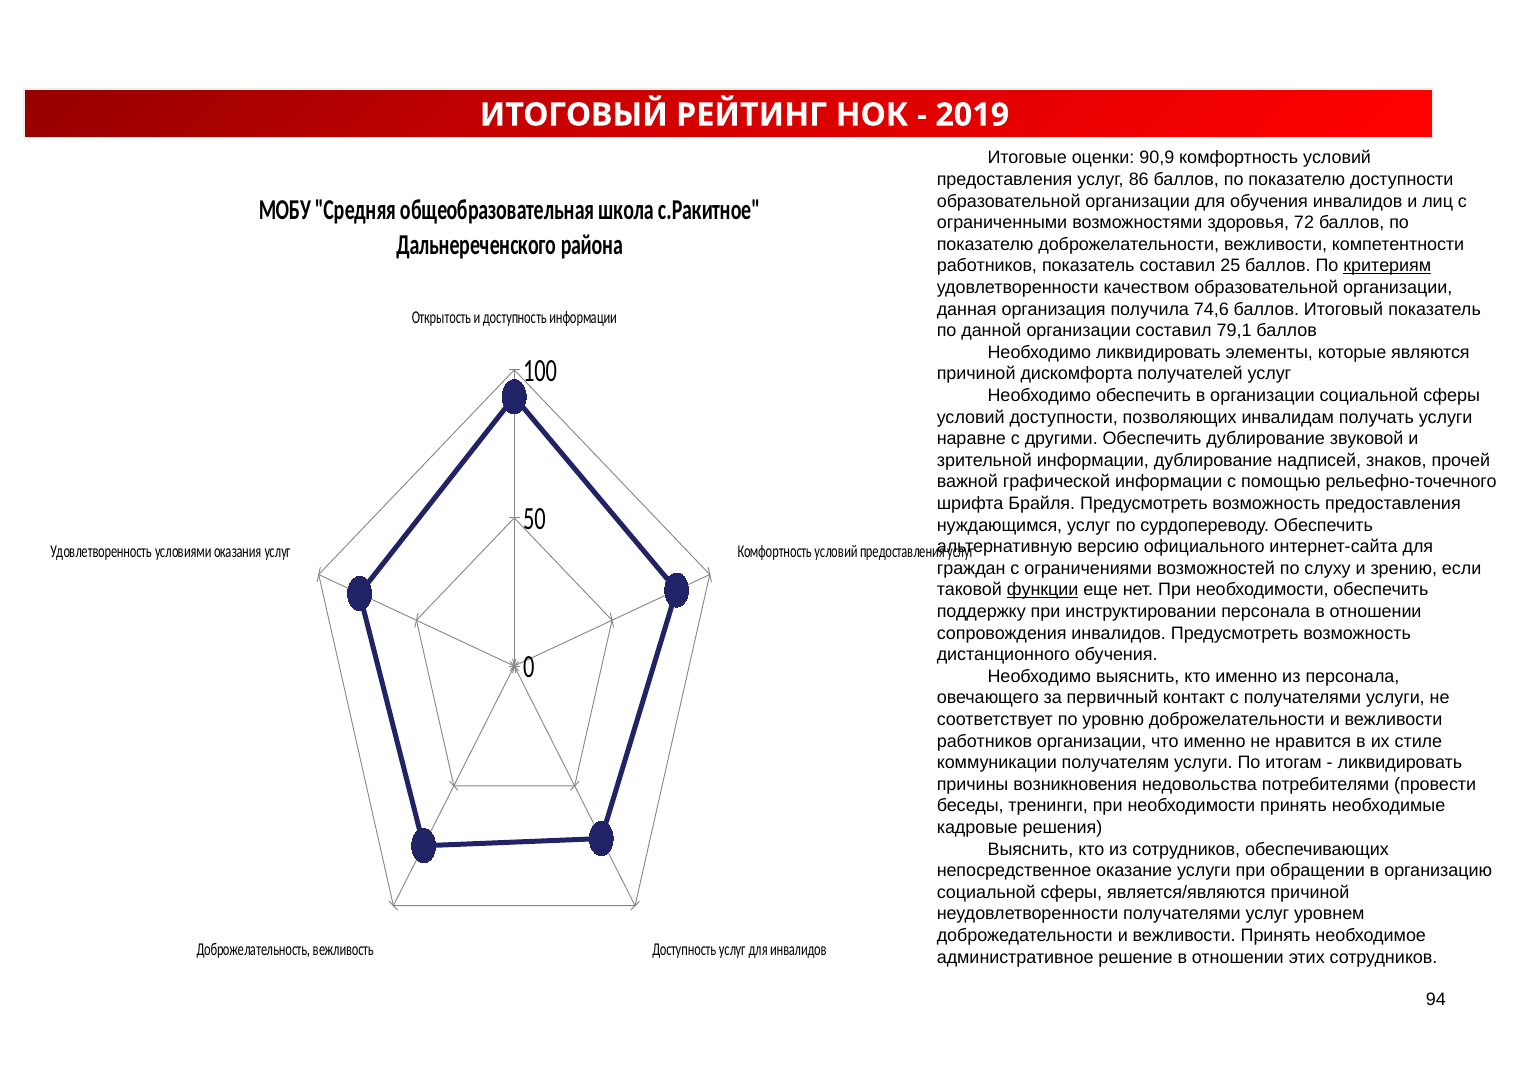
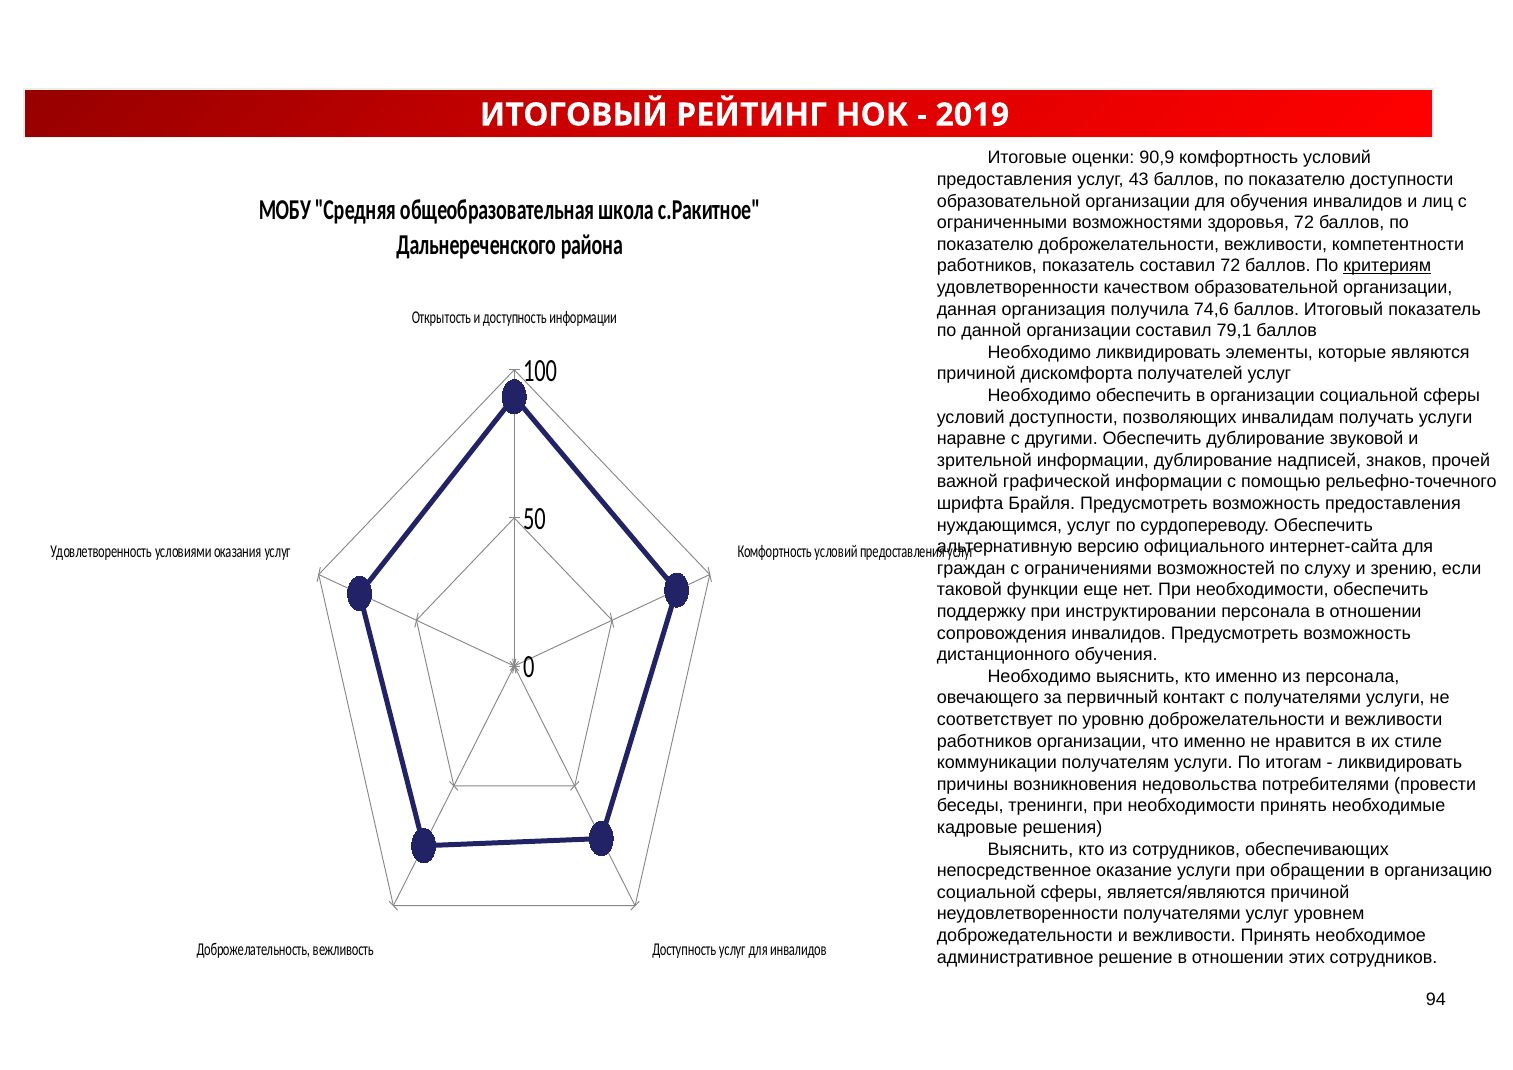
86: 86 -> 43 (1139, 180)
составил 25: 25 -> 72 (1230, 266)
функции underline: present -> none (1043, 590)
